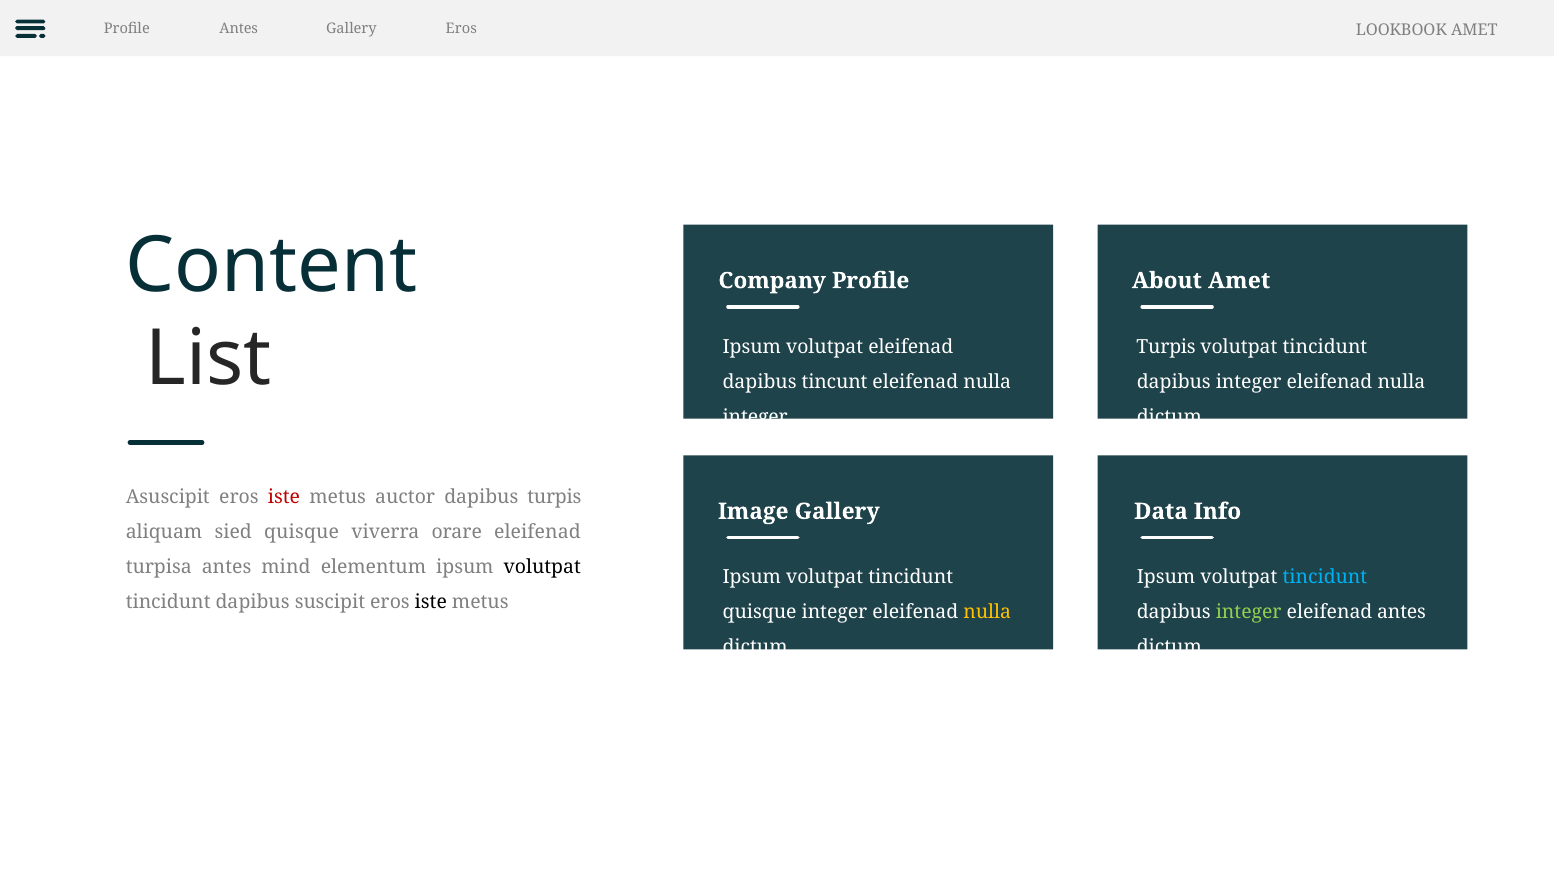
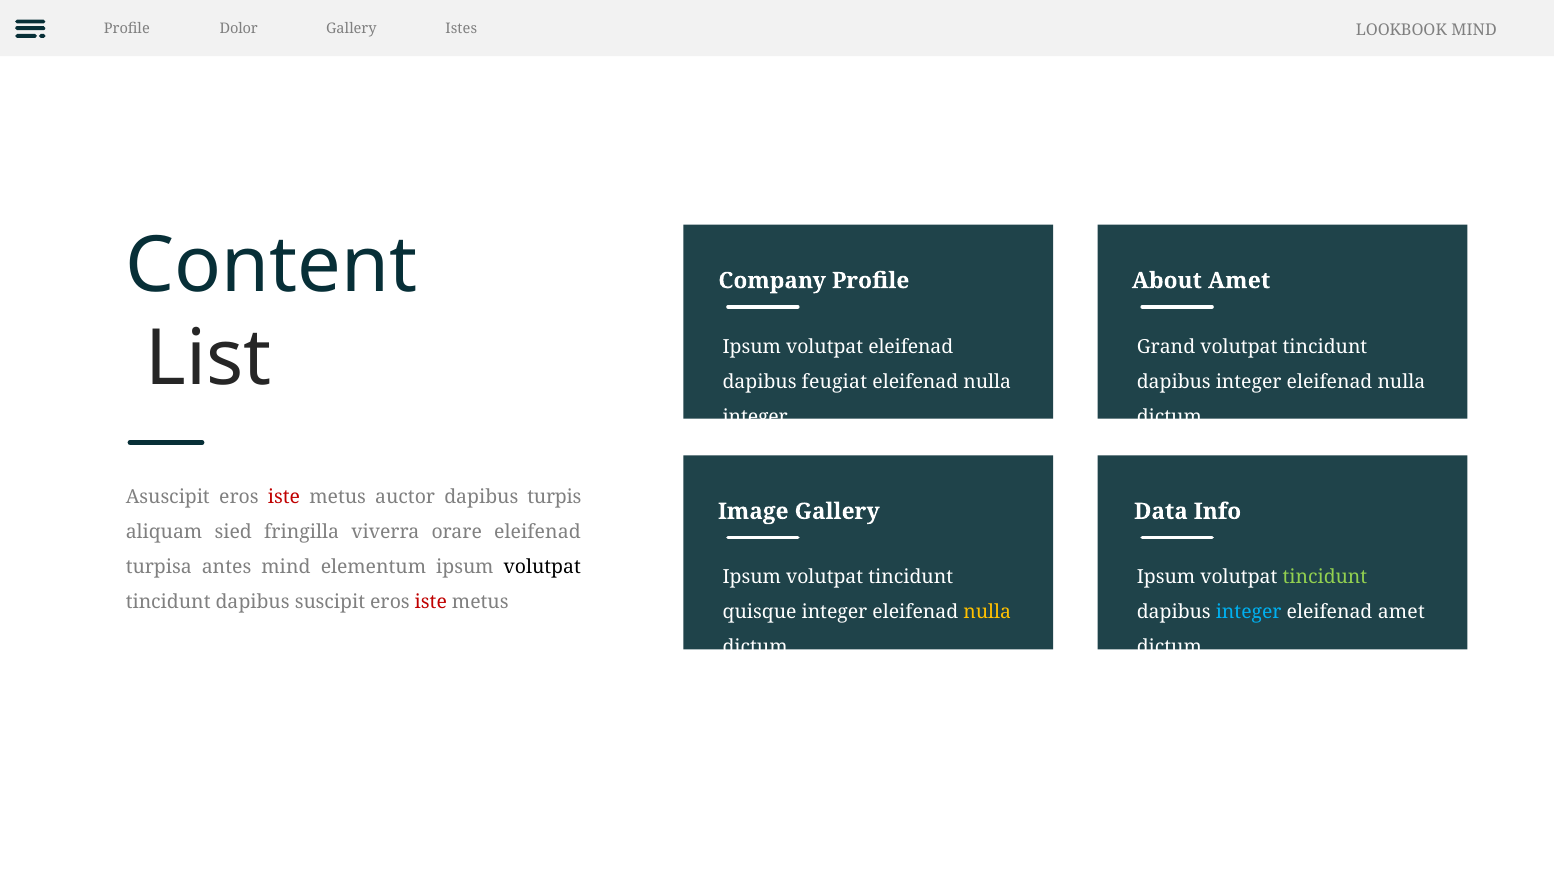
Profile Antes: Antes -> Dolor (239, 29)
Gallery Eros: Eros -> Istes (461, 29)
LOOKBOOK AMET: AMET -> MIND (1474, 30)
Turpis: Turpis -> Grand (1166, 347)
tincunt: tincunt -> feugiat (834, 382)
sied quisque: quisque -> fringilla (302, 532)
tincidunt colour: light blue -> light green (1325, 577)
iste colour: black -> red (431, 602)
integer colour: light green -> light blue (1249, 612)
eleifenad antes: antes -> amet (1401, 612)
